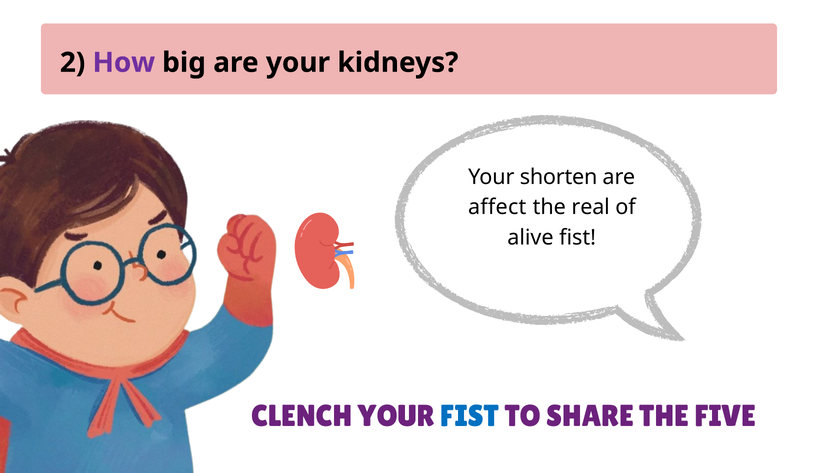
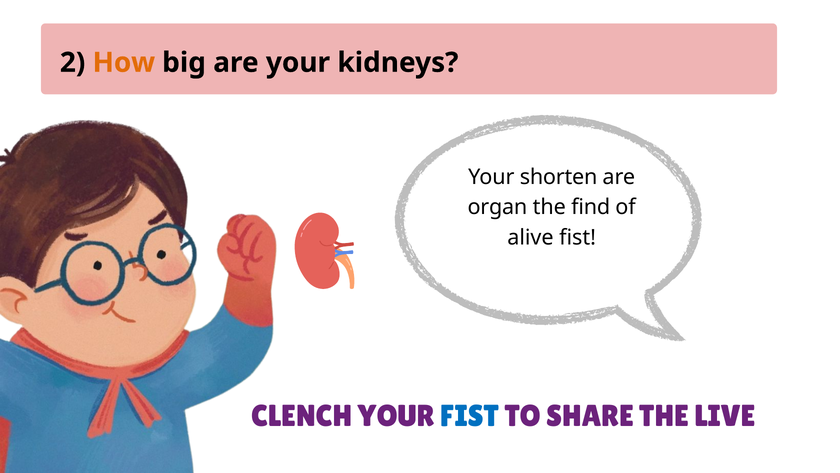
How colour: purple -> orange (124, 63)
affect: affect -> organ (497, 207)
real: real -> find (591, 207)
FIVE: FIVE -> LIVE (725, 416)
